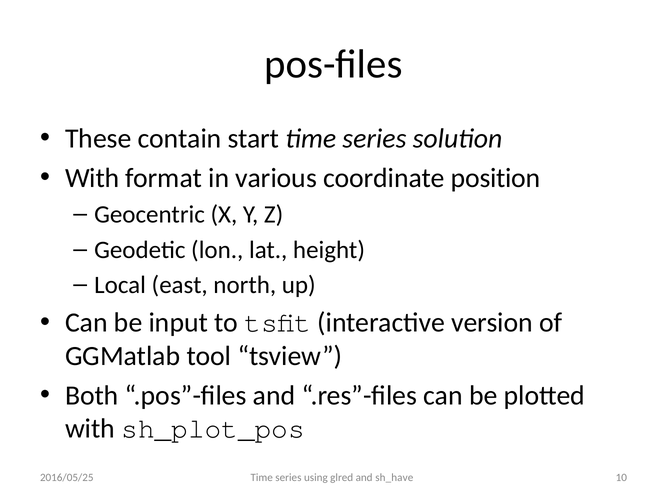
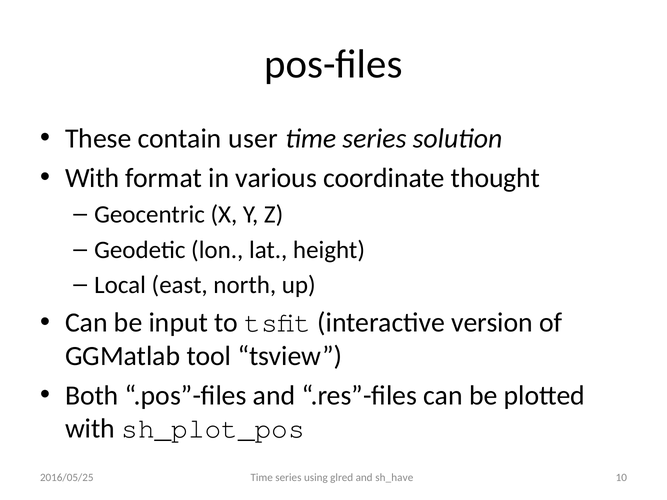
start: start -> user (253, 139)
position: position -> thought (496, 178)
